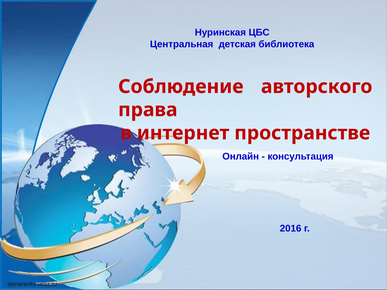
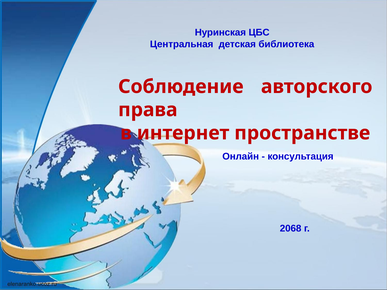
2016: 2016 -> 2068 (291, 229)
